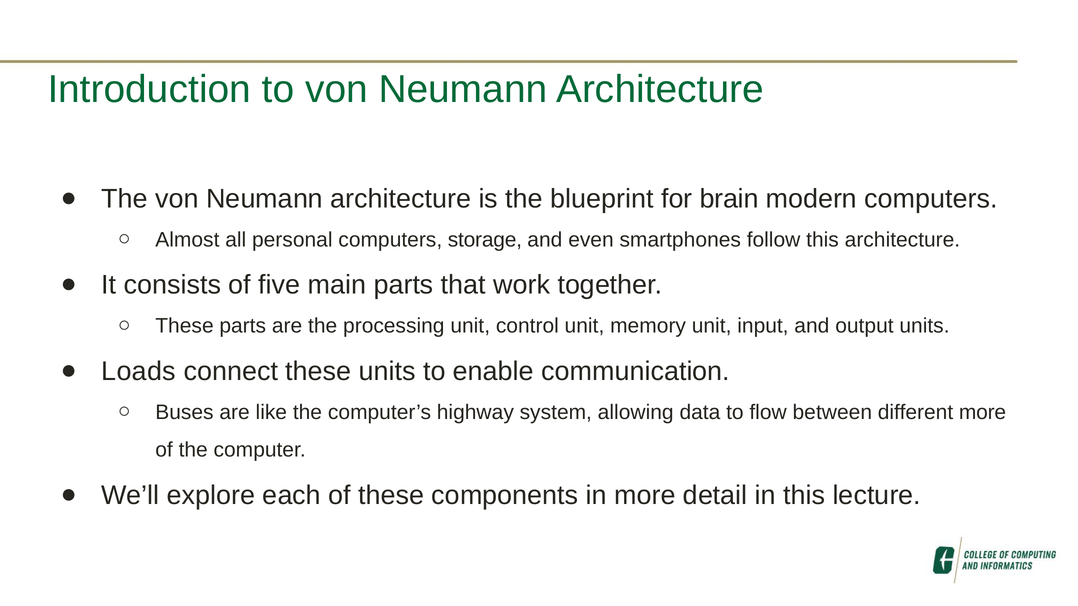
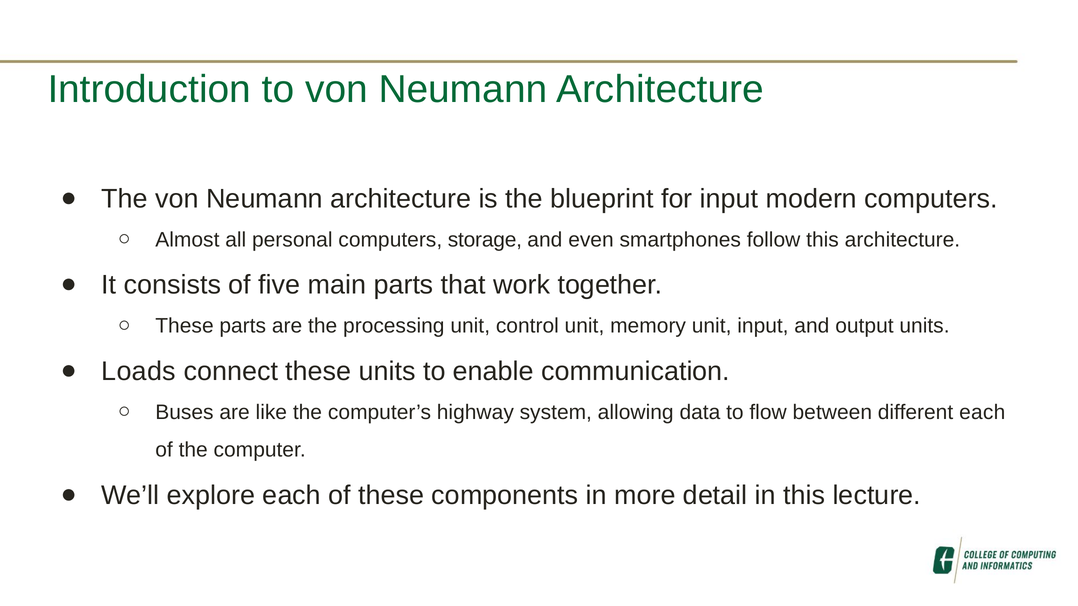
for brain: brain -> input (729, 199)
different more: more -> each (982, 412)
